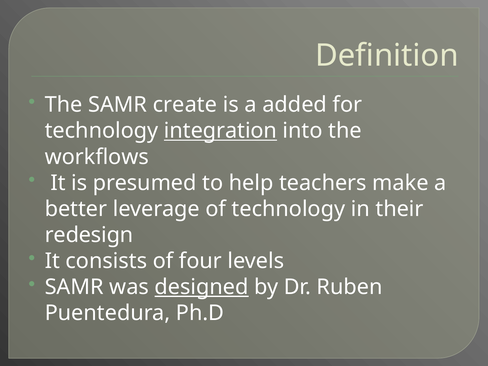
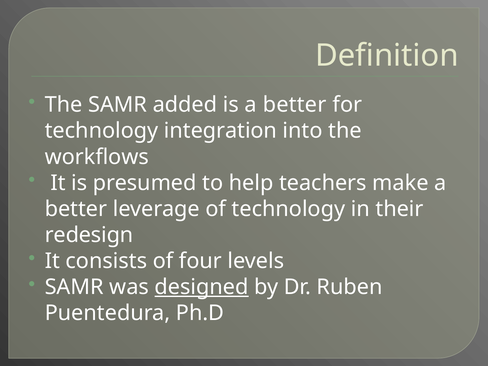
create: create -> added (185, 105)
is a added: added -> better (295, 105)
integration underline: present -> none (221, 131)
